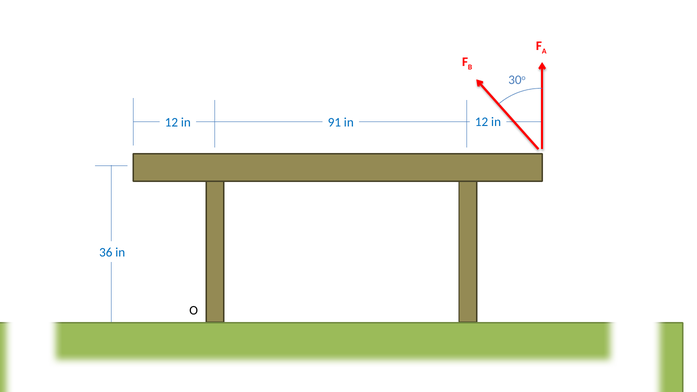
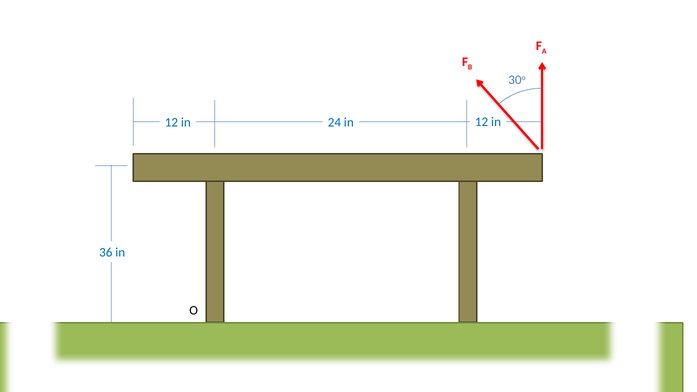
91: 91 -> 24 (334, 123)
